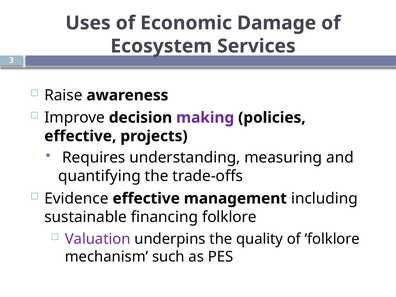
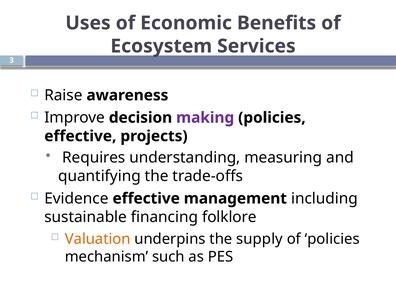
Damage: Damage -> Benefits (277, 23)
Valuation colour: purple -> orange (98, 239)
quality: quality -> supply (259, 239)
of folklore: folklore -> policies (332, 239)
